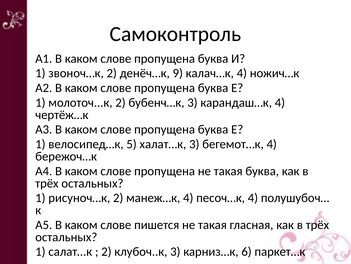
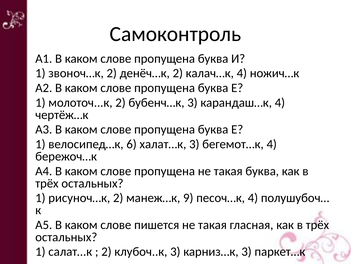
денёч…к 9: 9 -> 2 (178, 73)
5: 5 -> 6 (132, 144)
манеж…к 4: 4 -> 9 (188, 197)
карниз…к 6: 6 -> 3 (247, 251)
